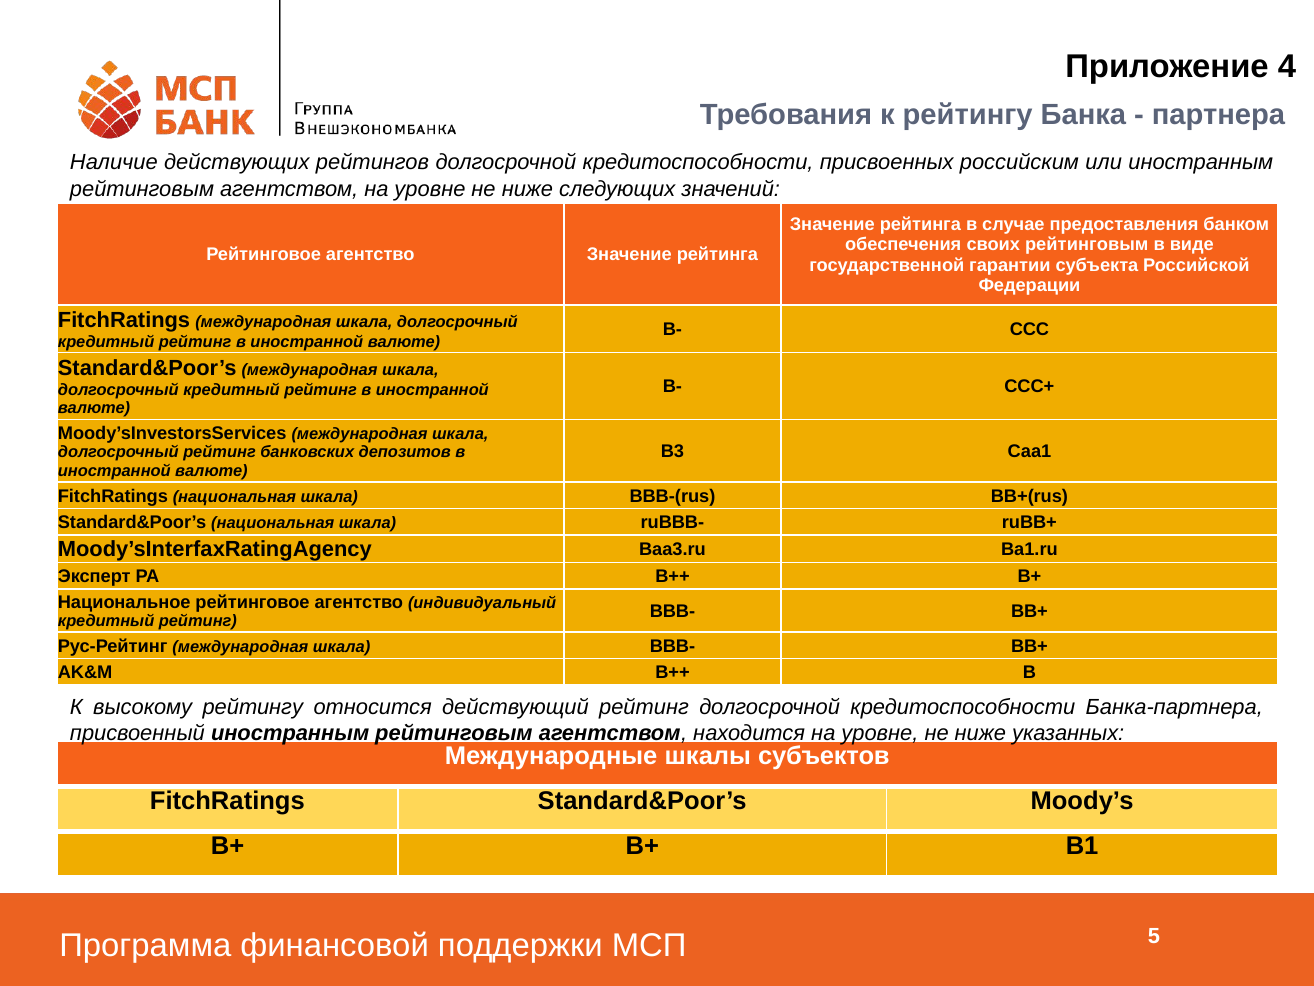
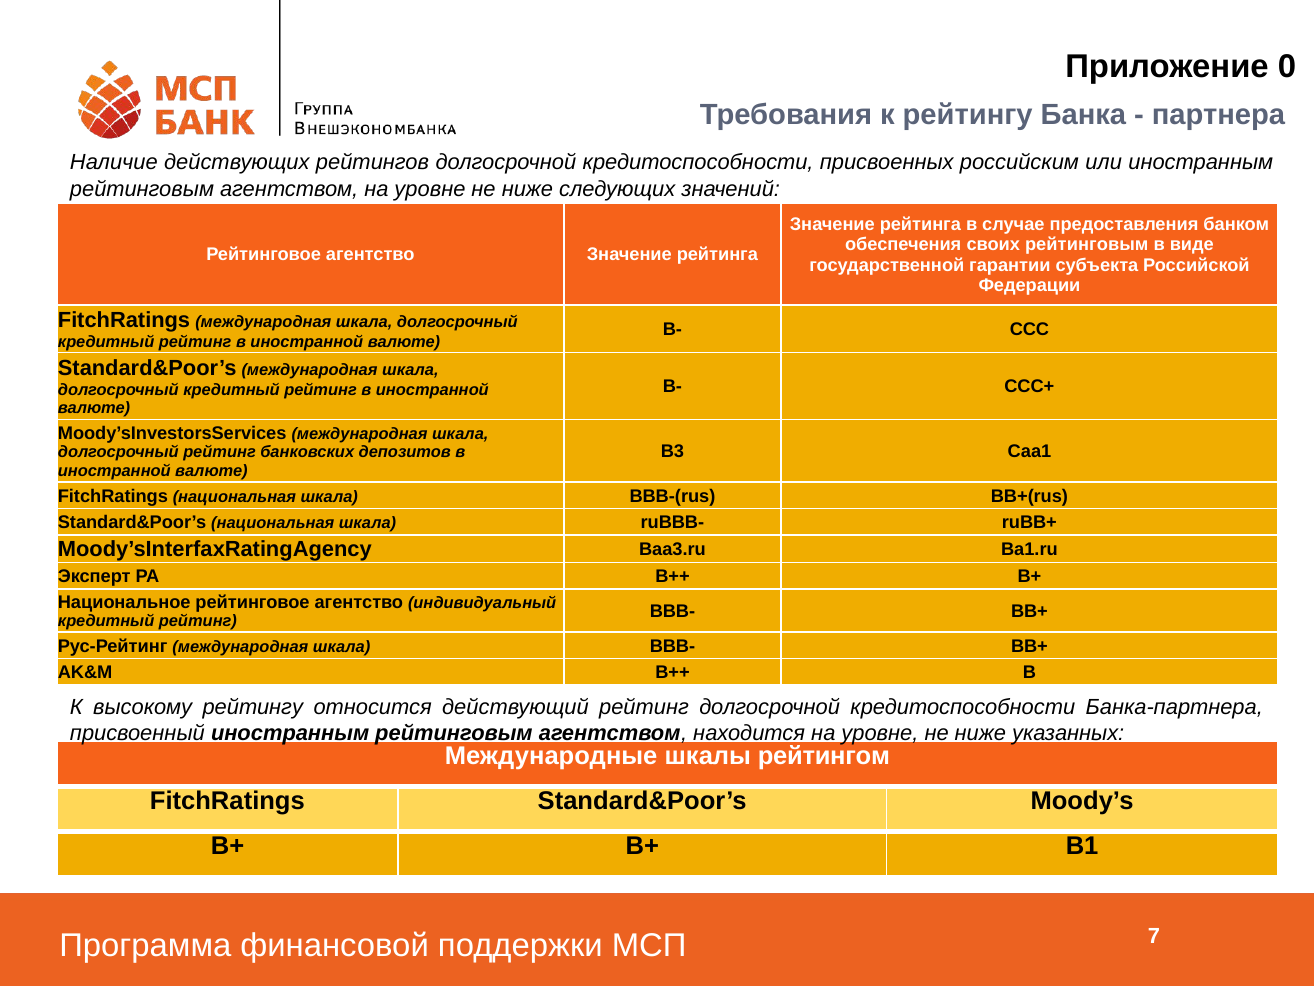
4: 4 -> 0 (1287, 66)
субъектов: субъектов -> рейтингом (824, 756)
5: 5 -> 7 (1154, 936)
